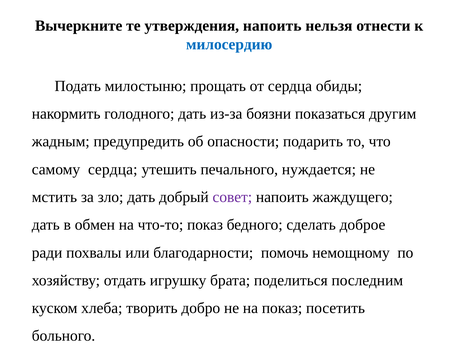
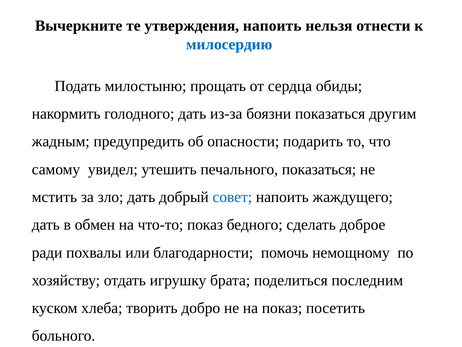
самому сердца: сердца -> увидел (113, 169)
печального нуждается: нуждается -> показаться (319, 169)
совет colour: purple -> blue (232, 197)
